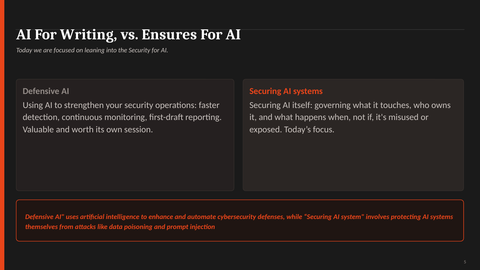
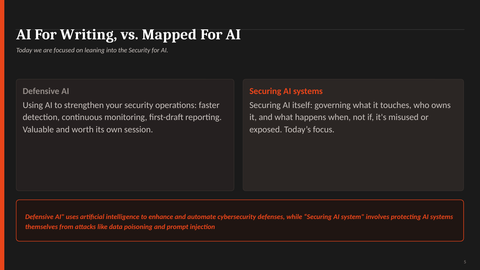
Ensures: Ensures -> Mapped (169, 35)
